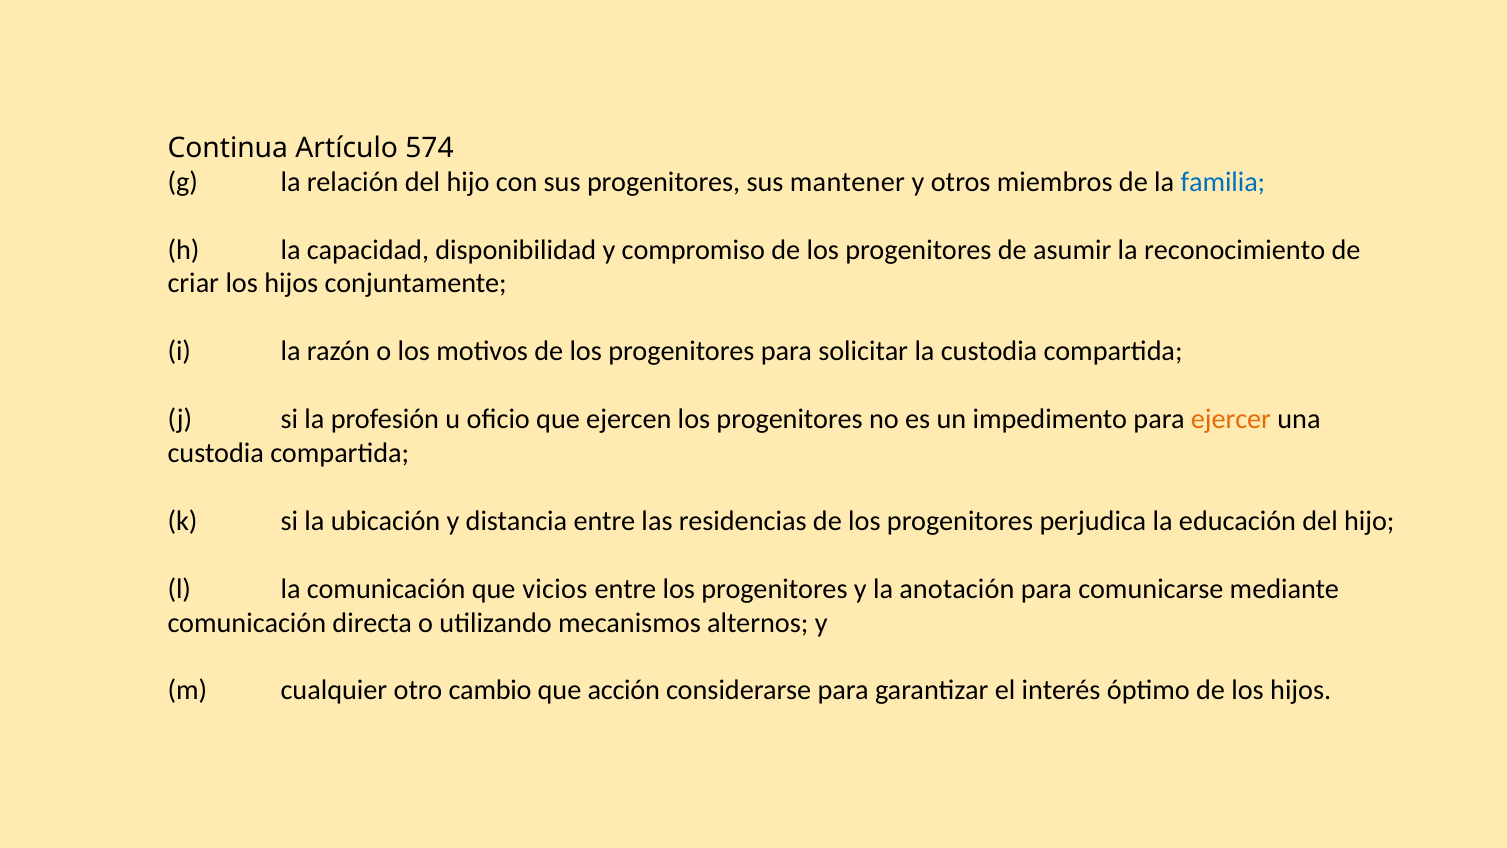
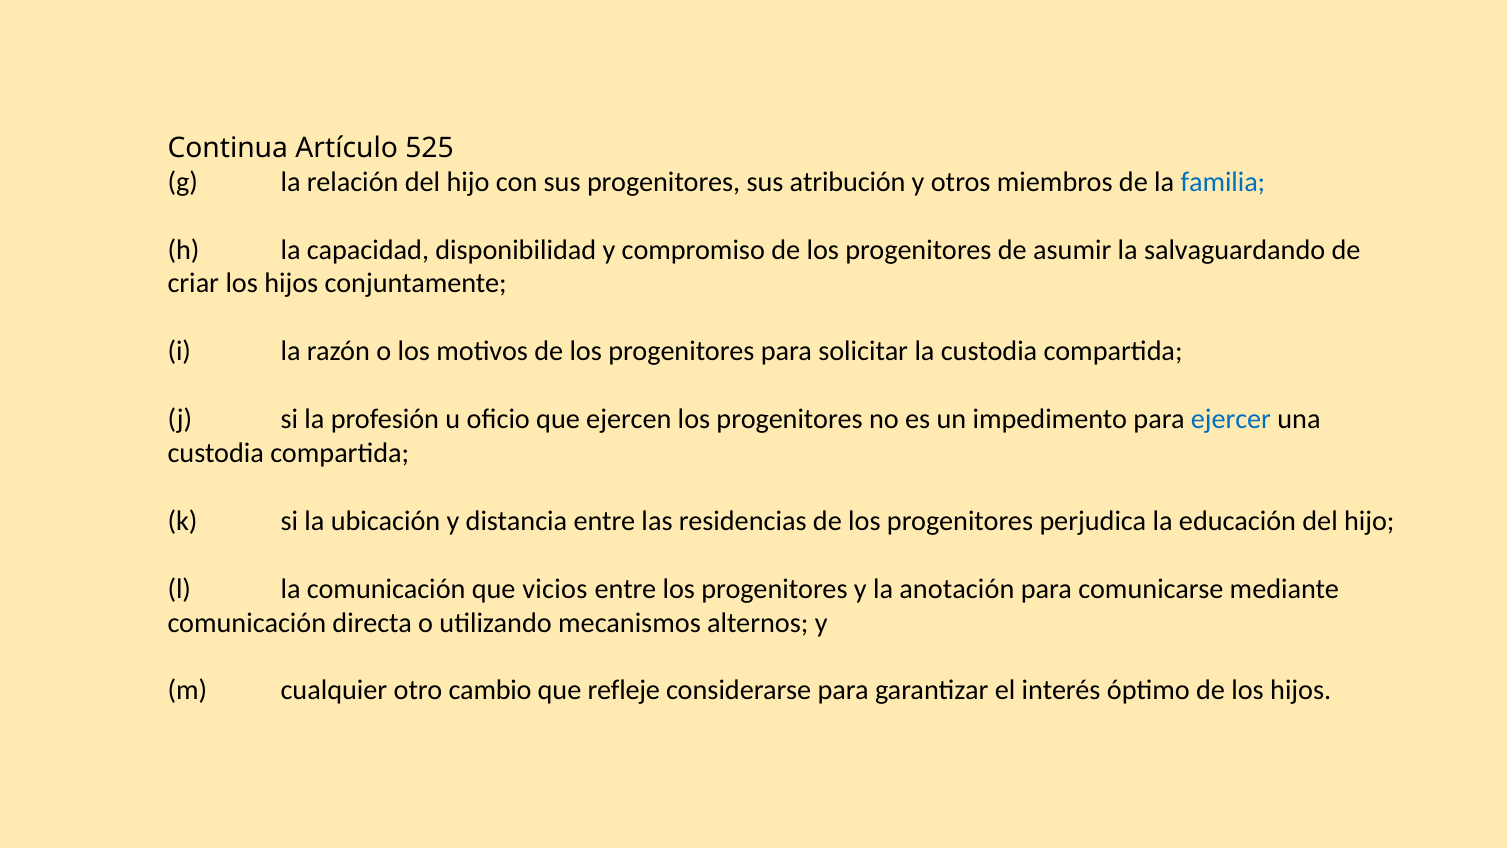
574: 574 -> 525 (430, 148)
mantener: mantener -> atribución (848, 182)
reconocimiento: reconocimiento -> salvaguardando (1235, 250)
ejercer colour: orange -> blue (1231, 419)
acción: acción -> refleje (624, 690)
